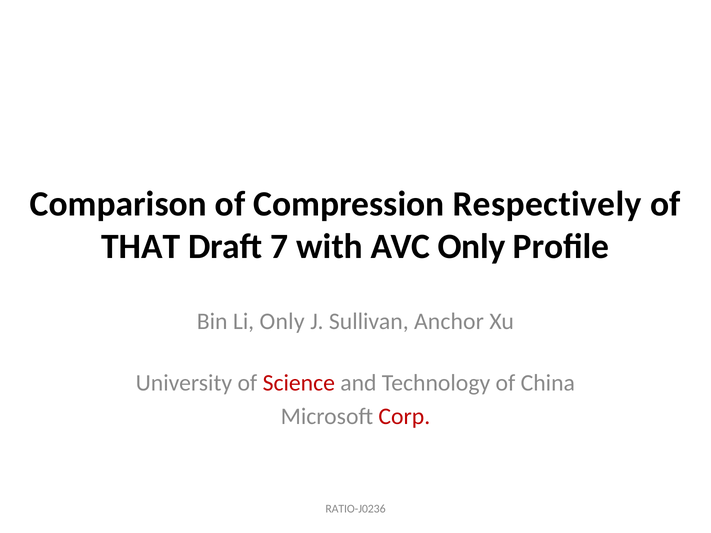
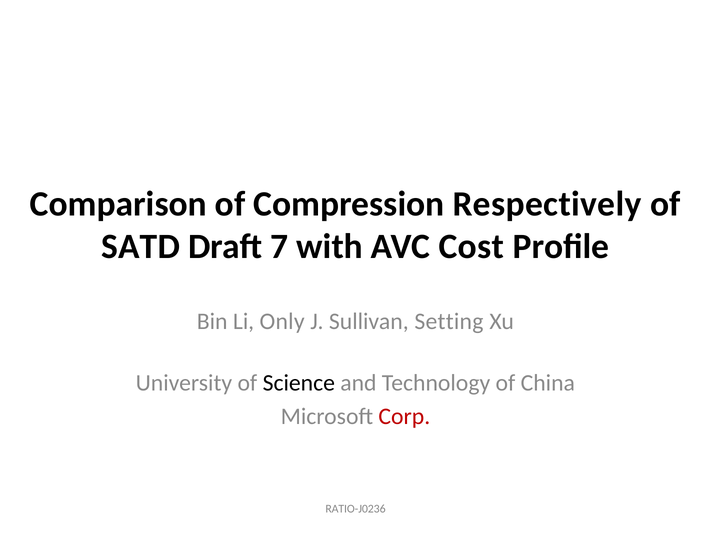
THAT: THAT -> SATD (141, 247)
AVC Only: Only -> Cost (471, 247)
Anchor: Anchor -> Setting (449, 322)
Science colour: red -> black (299, 383)
